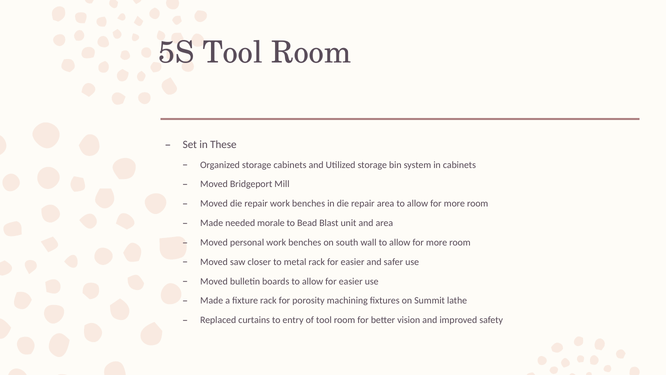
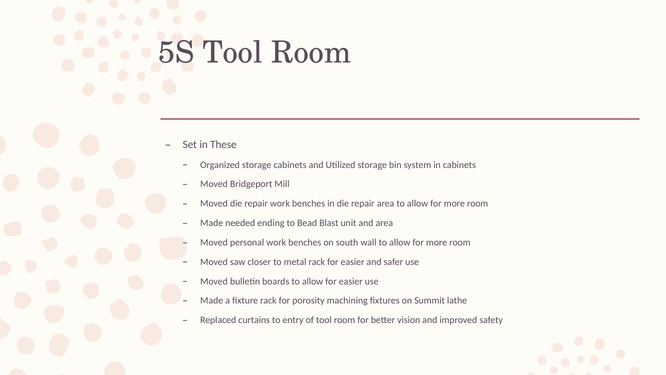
morale: morale -> ending (271, 223)
